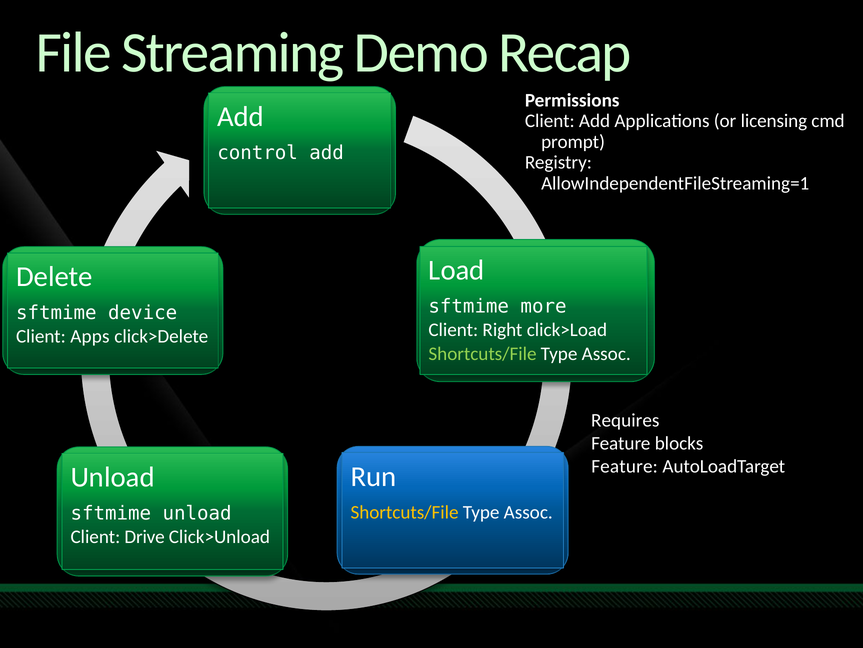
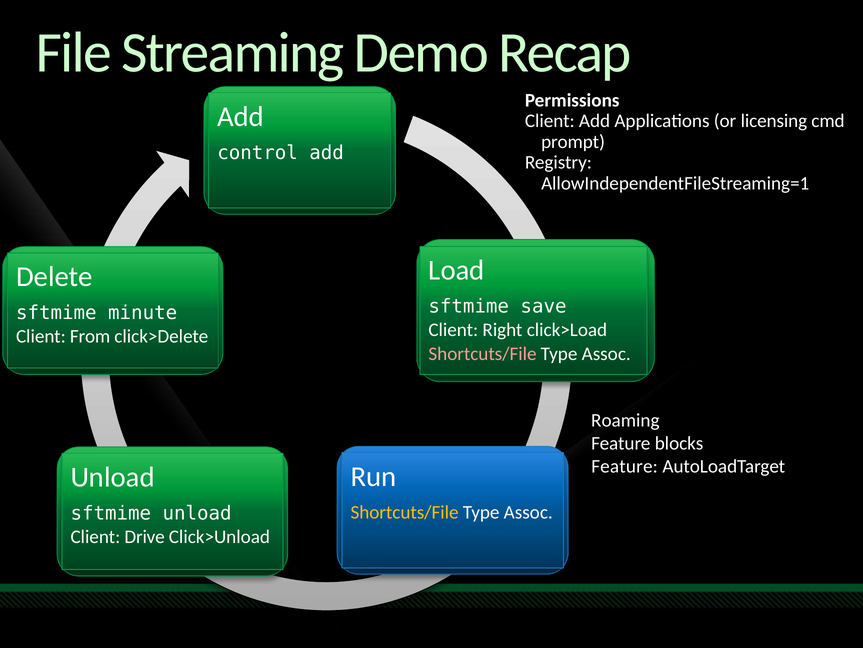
more: more -> save (544, 306)
device: device -> minute (143, 313)
Apps: Apps -> From (90, 336)
Shortcuts/File colour: light green -> pink (483, 353)
Requires: Requires -> Roaming (625, 420)
